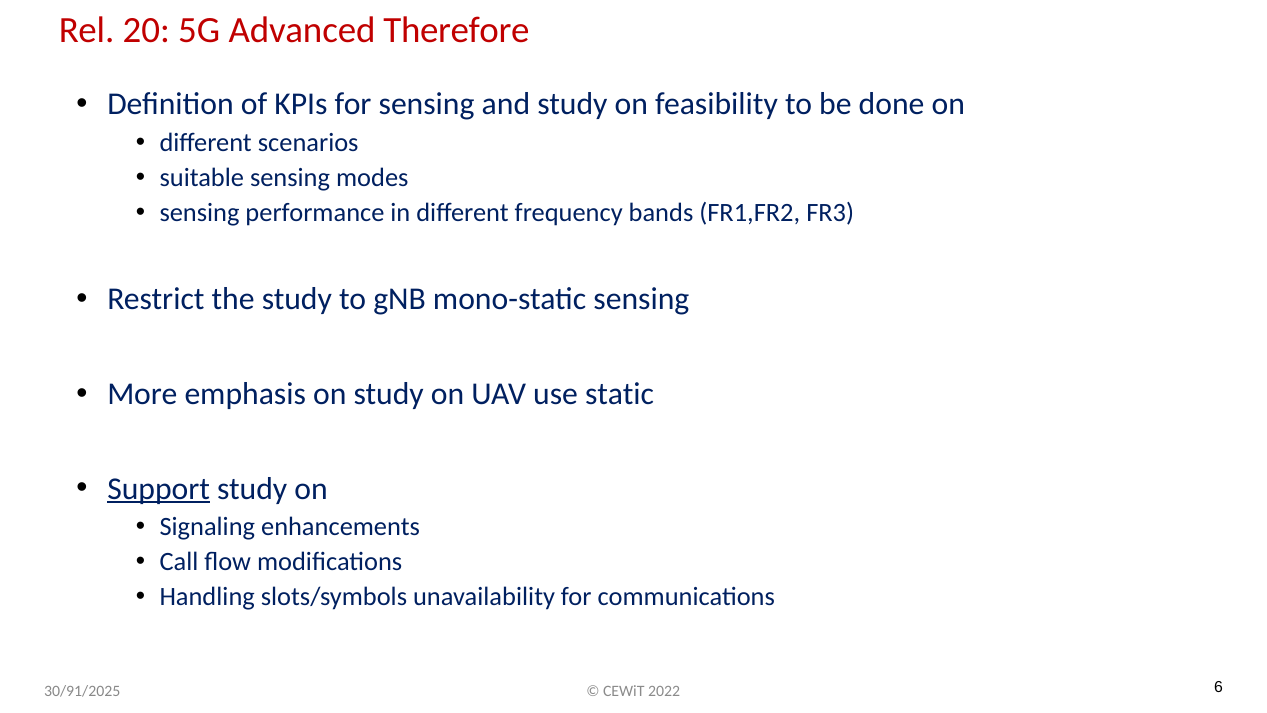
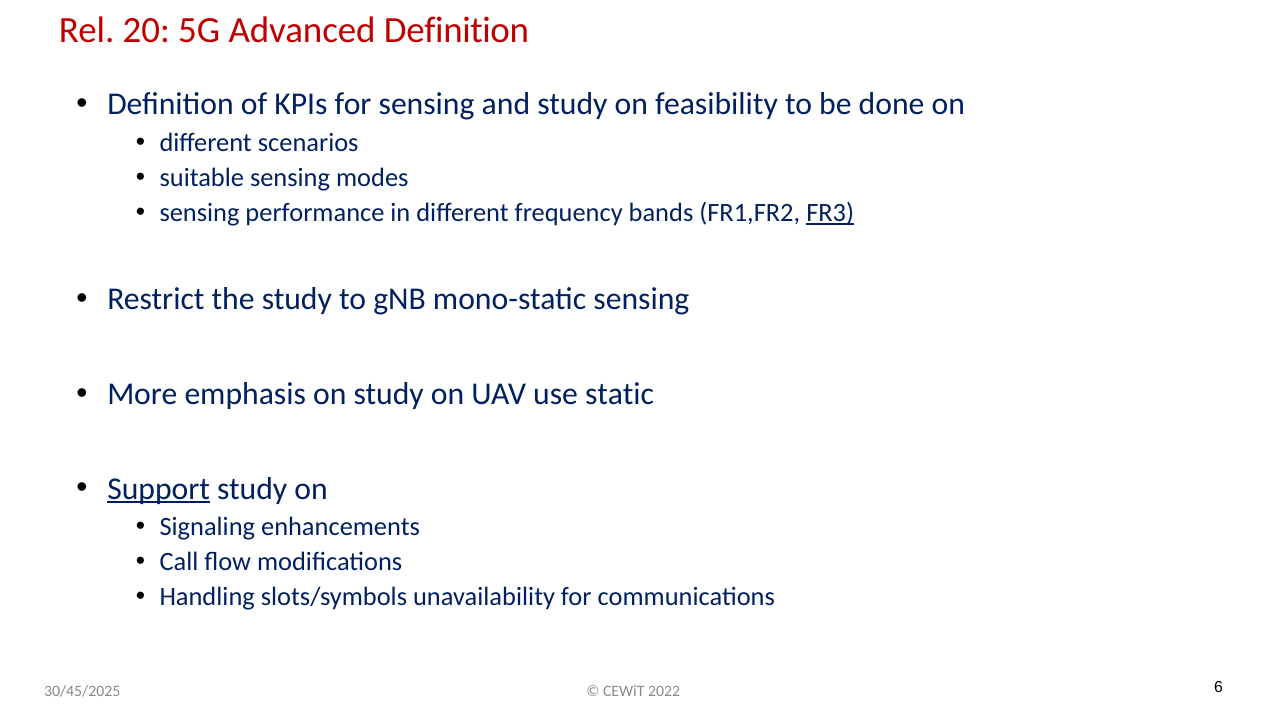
Advanced Therefore: Therefore -> Definition (456, 30)
FR3 underline: none -> present (830, 213)
30/91/2025: 30/91/2025 -> 30/45/2025 (82, 691)
